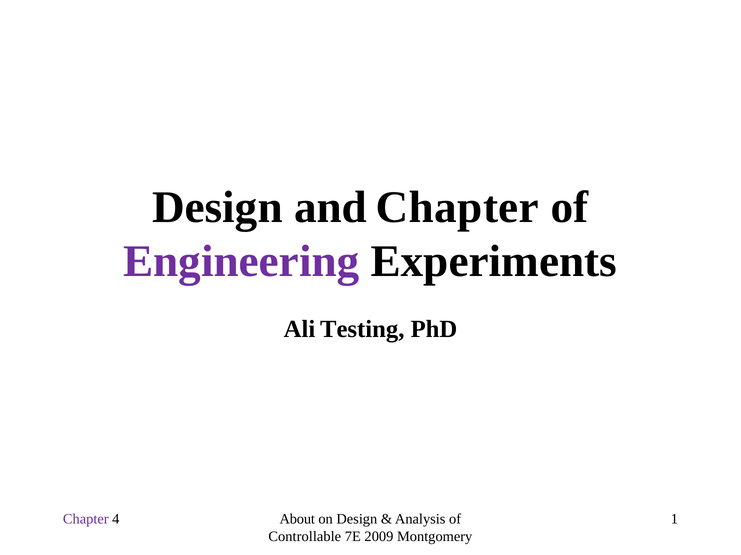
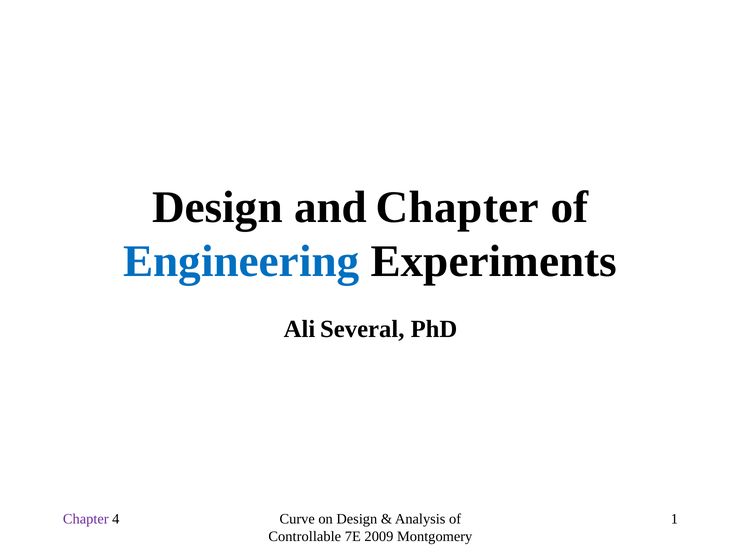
Engineering colour: purple -> blue (241, 262)
Testing: Testing -> Several (362, 329)
About: About -> Curve (297, 520)
